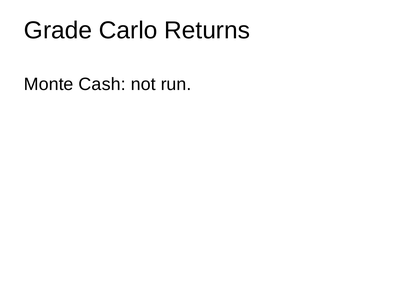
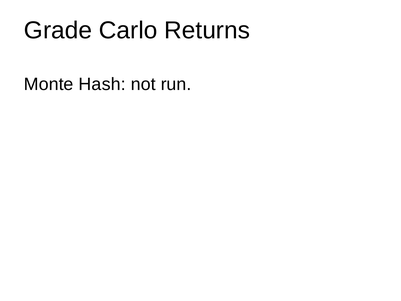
Cash: Cash -> Hash (102, 84)
